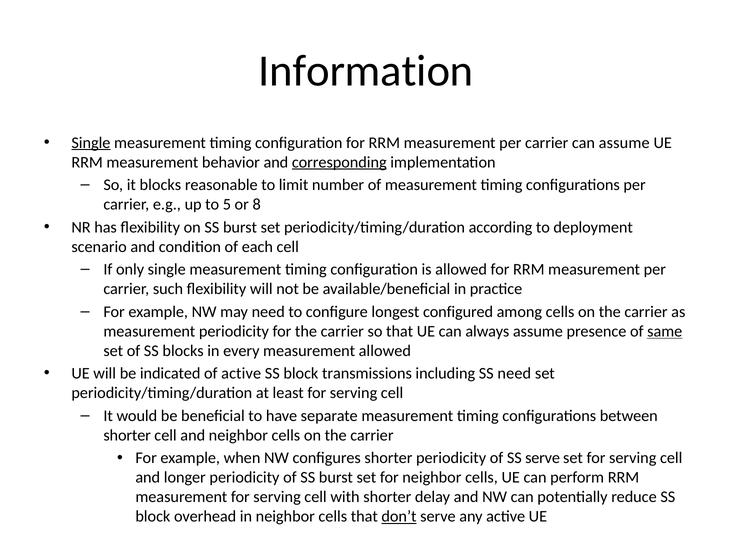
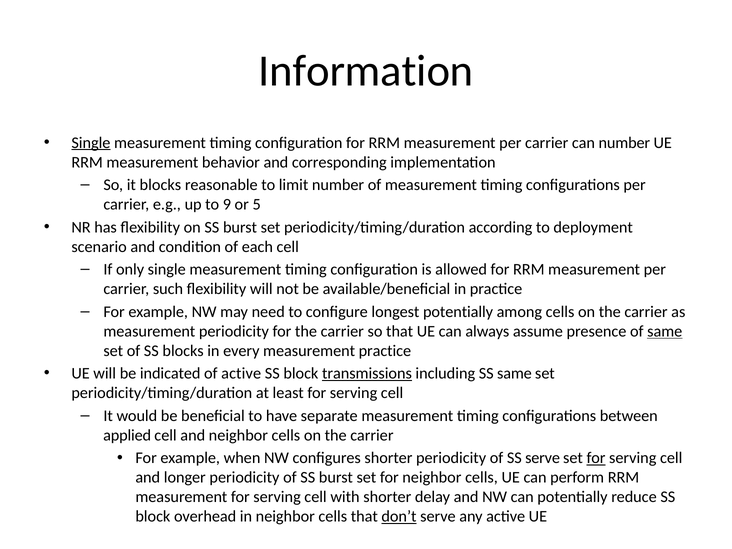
can assume: assume -> number (624, 143)
corresponding underline: present -> none (339, 162)
5: 5 -> 9 (227, 204)
8: 8 -> 5 (257, 204)
longest configured: configured -> potentially (458, 312)
measurement allowed: allowed -> practice (385, 351)
transmissions underline: none -> present (367, 374)
SS need: need -> same (514, 374)
shorter: shorter -> applied (127, 435)
for underline: none -> present (596, 458)
